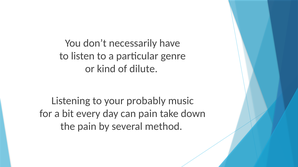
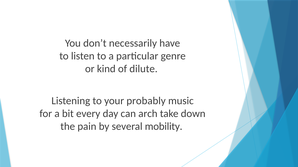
can pain: pain -> arch (148, 114)
method: method -> mobility (164, 127)
